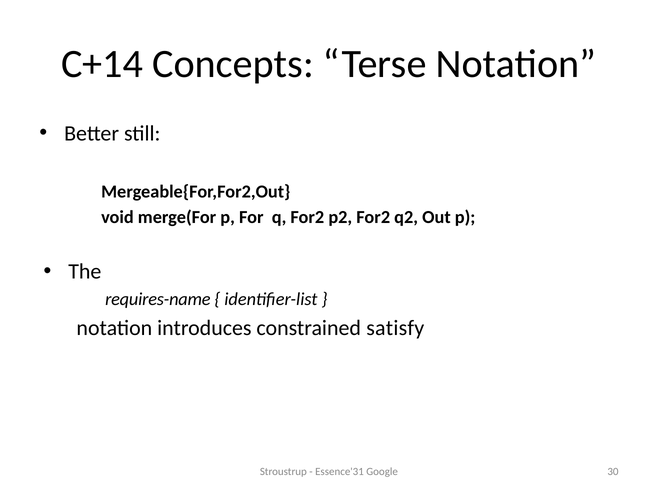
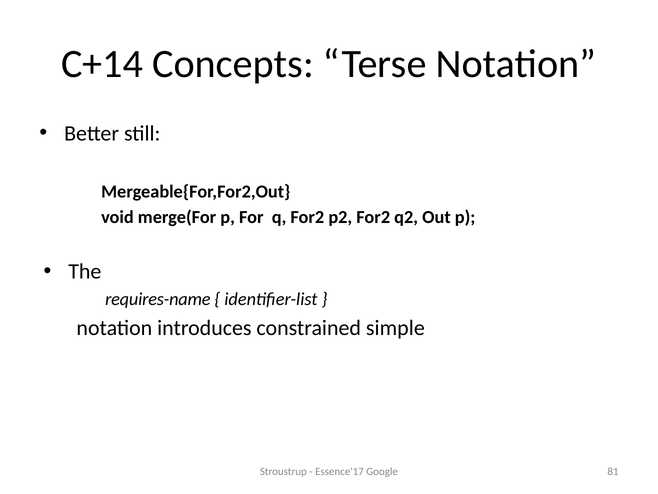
satisfy: satisfy -> simple (395, 328)
Essence'31: Essence'31 -> Essence'17 (339, 471)
30: 30 -> 81 (613, 471)
